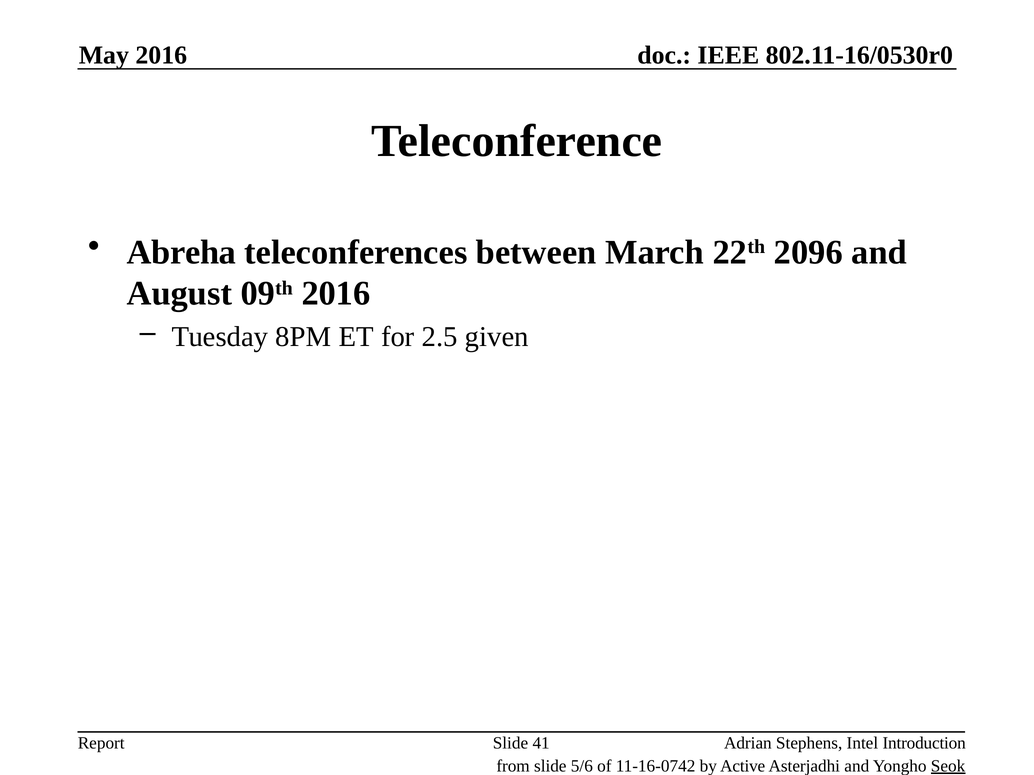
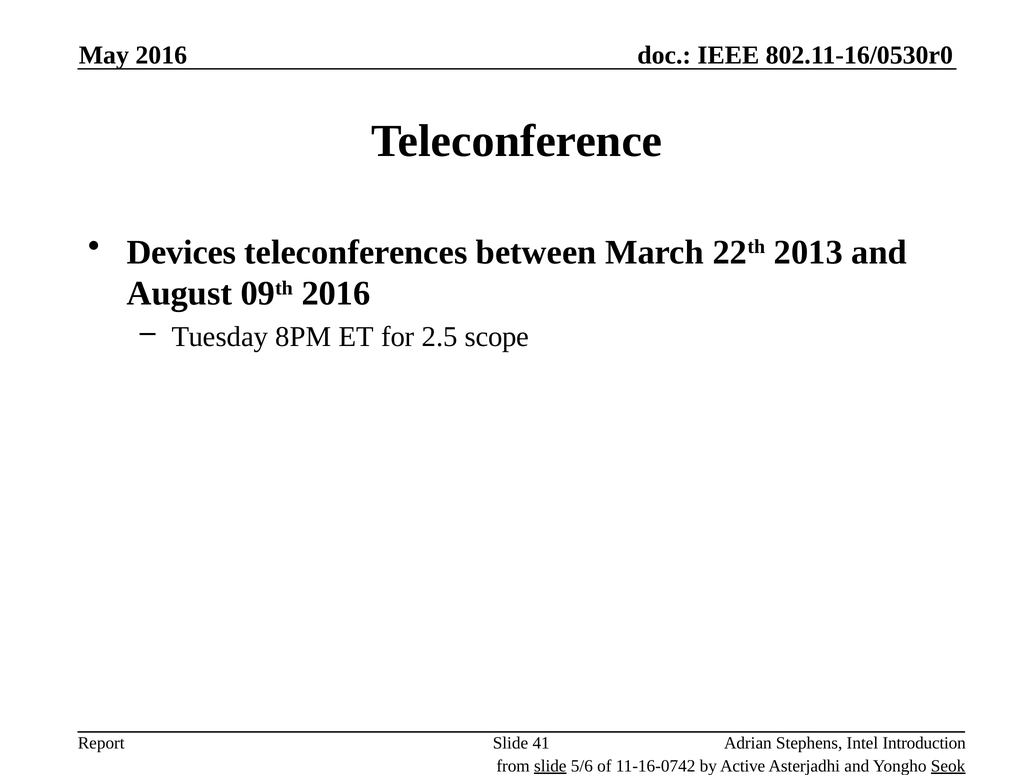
Abreha: Abreha -> Devices (181, 252)
2096: 2096 -> 2013 (808, 252)
given: given -> scope (497, 337)
slide underline: none -> present (550, 766)
